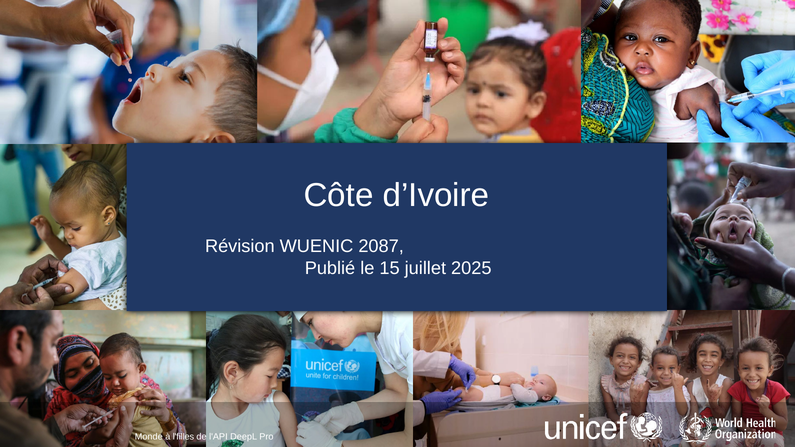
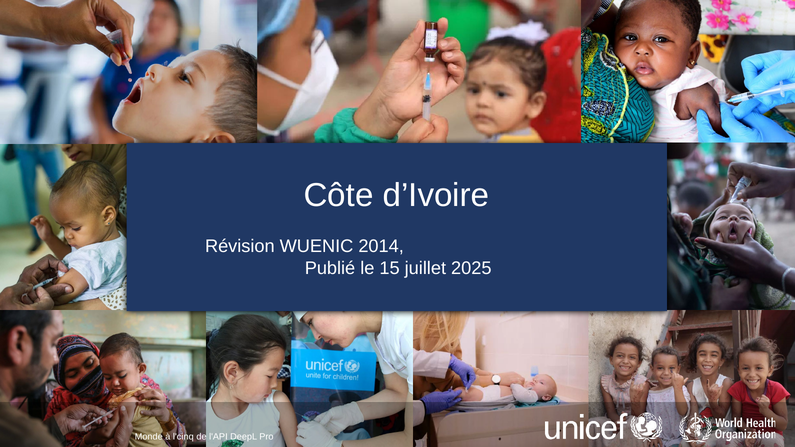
2087: 2087 -> 2014 (381, 246)
l'filles: l'filles -> l'cinq (183, 437)
